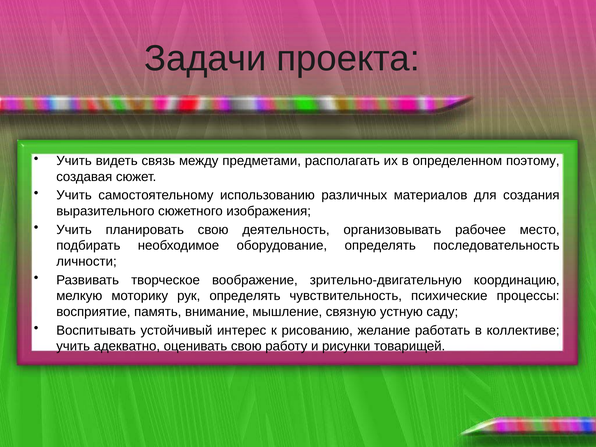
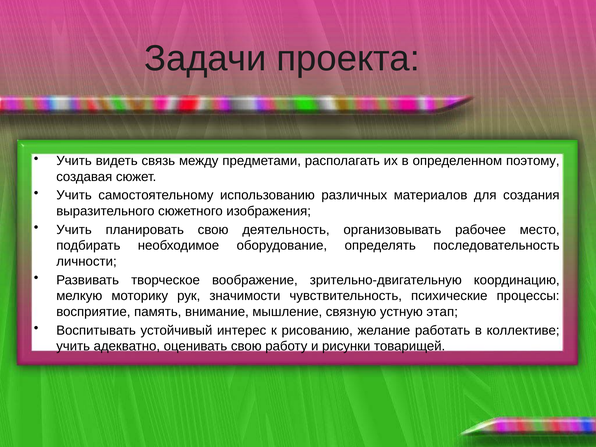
рук определять: определять -> значимости (245, 296)
саду: саду -> этап (442, 312)
